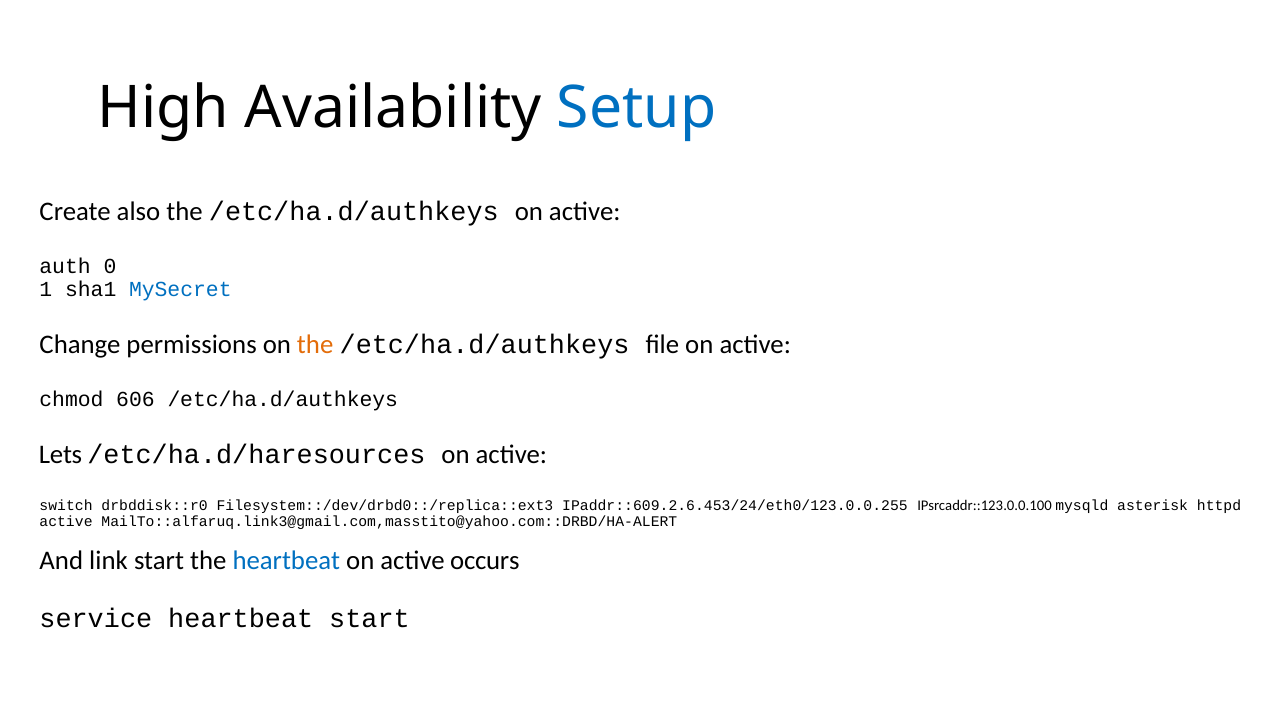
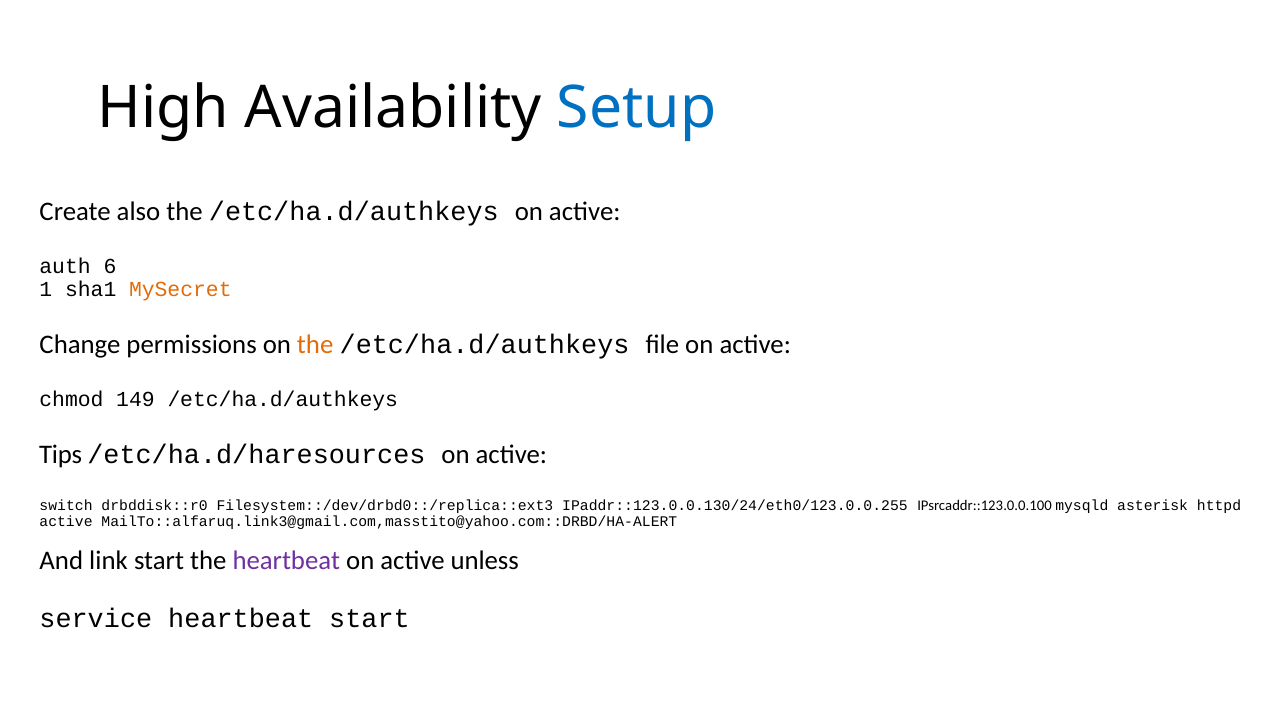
0: 0 -> 6 (110, 267)
MySecret colour: blue -> orange (180, 290)
606: 606 -> 149 (135, 400)
Lets: Lets -> Tips (61, 454)
IPaddr::609.2.6.453/24/eth0/123.0.0.255: IPaddr::609.2.6.453/24/eth0/123.0.0.255 -> IPaddr::123.0.0.130/24/eth0/123.0.0.255 (735, 506)
heartbeat colour: blue -> purple (286, 560)
occurs: occurs -> unless (485, 560)
